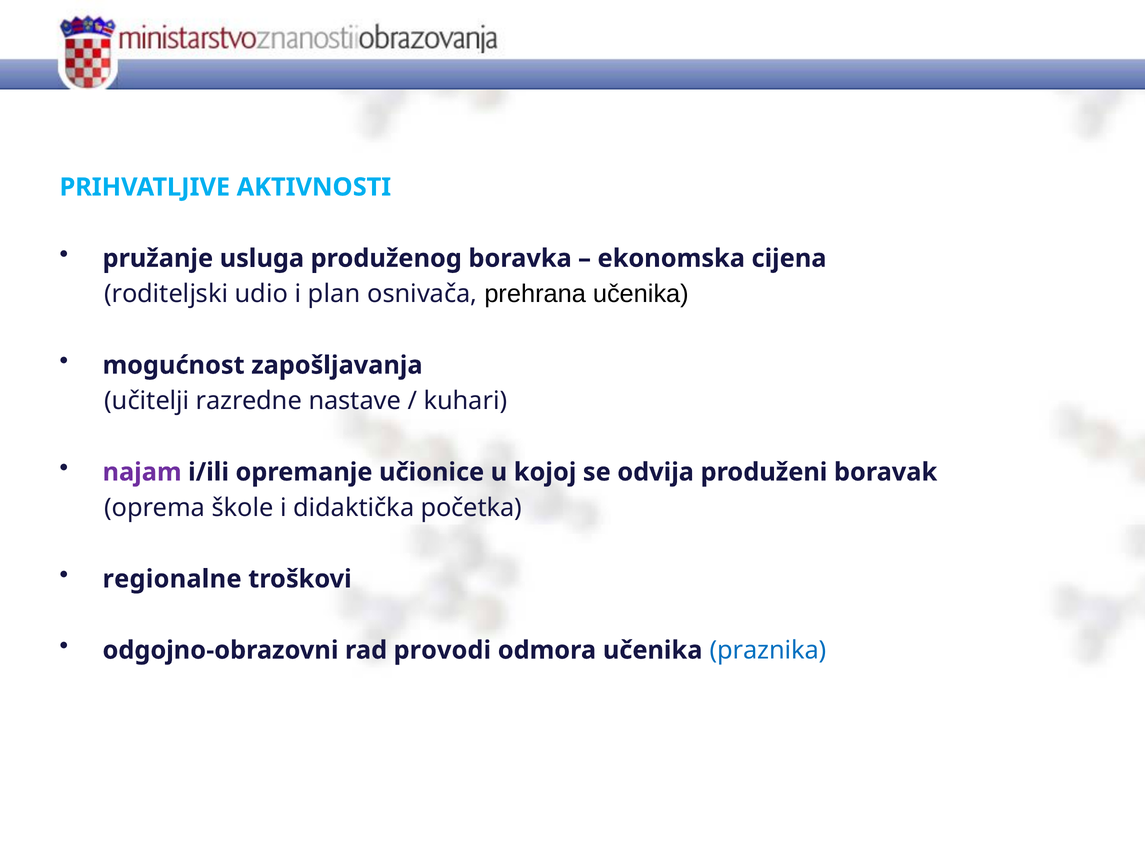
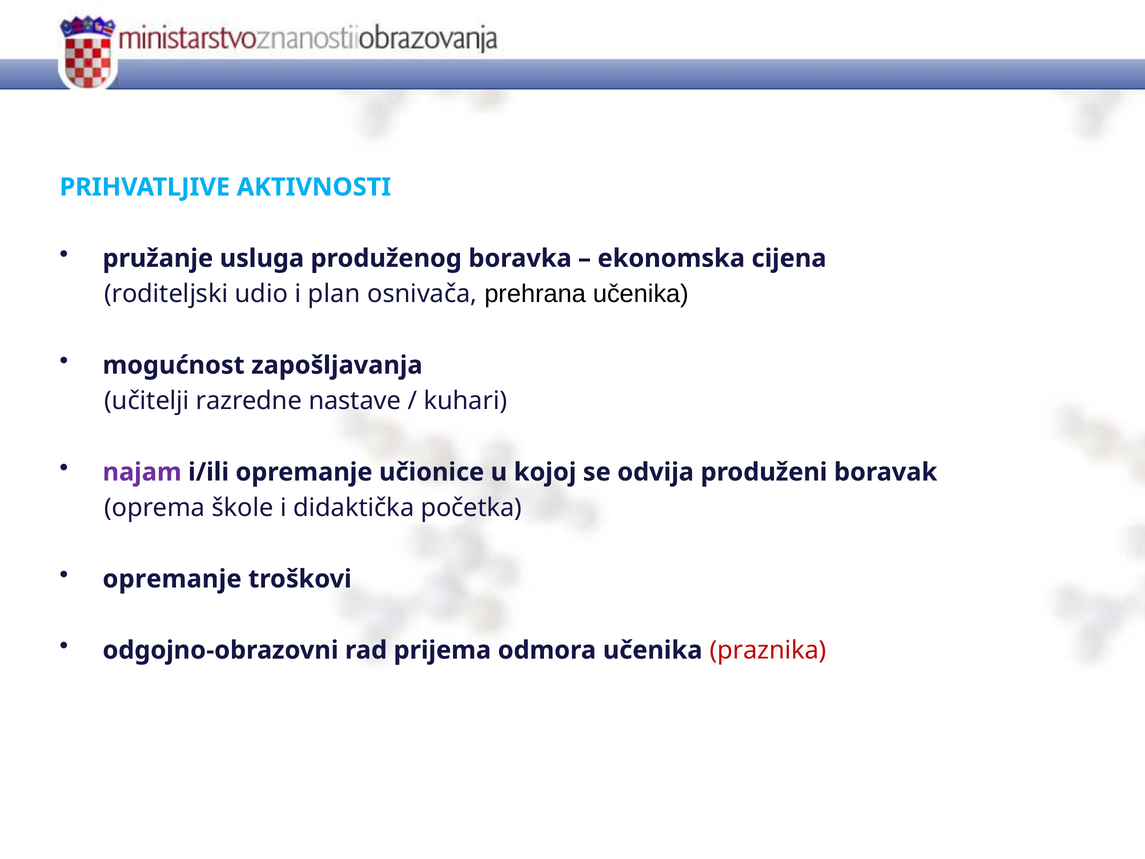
regionalne: regionalne -> opremanje (172, 579)
provodi: provodi -> prijema (442, 650)
praznika colour: blue -> red (768, 650)
